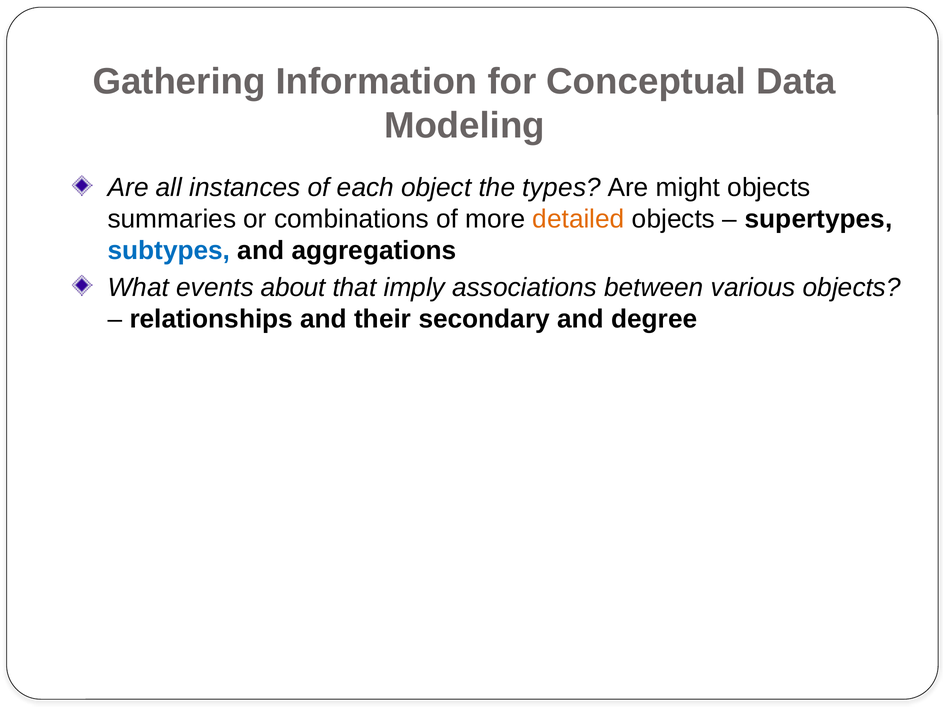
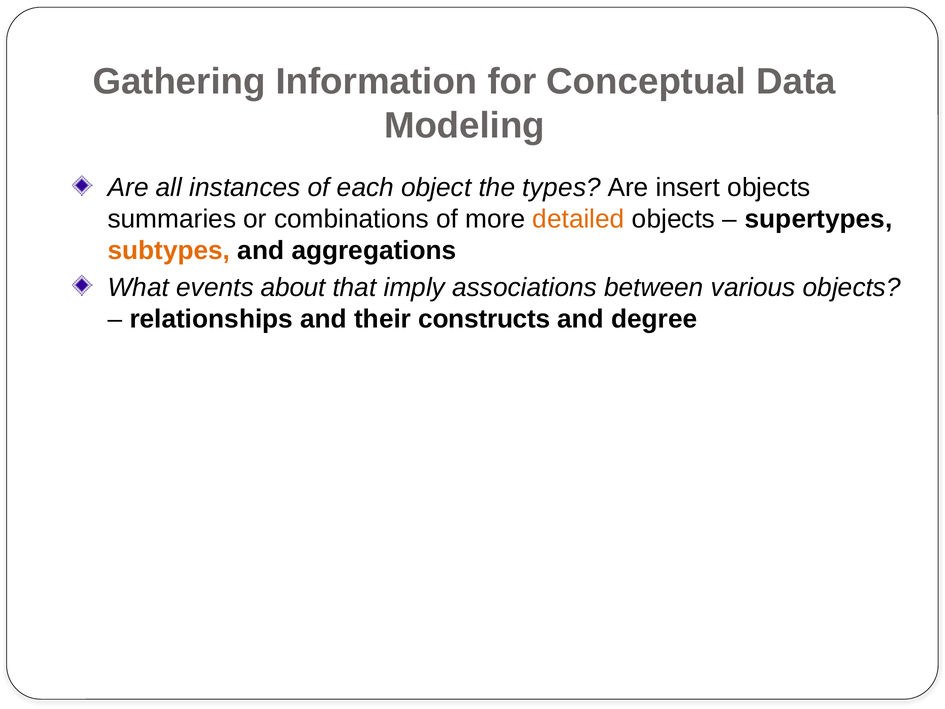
might: might -> insert (688, 188)
subtypes colour: blue -> orange (169, 251)
secondary: secondary -> constructs (484, 319)
